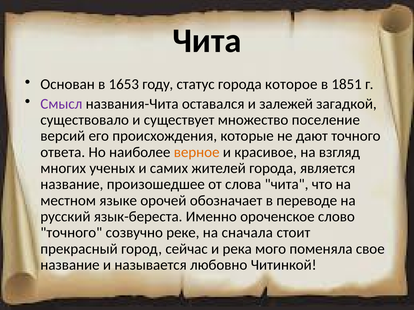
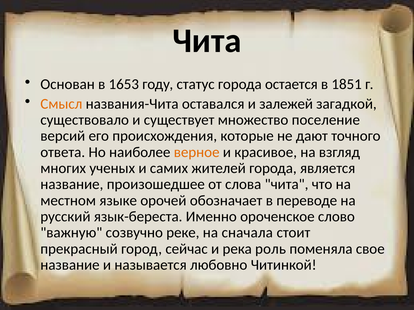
которое: которое -> остается (291, 85)
Смысл colour: purple -> orange (61, 104)
точного: точного -> важную (71, 233)
мого: мого -> роль (271, 249)
